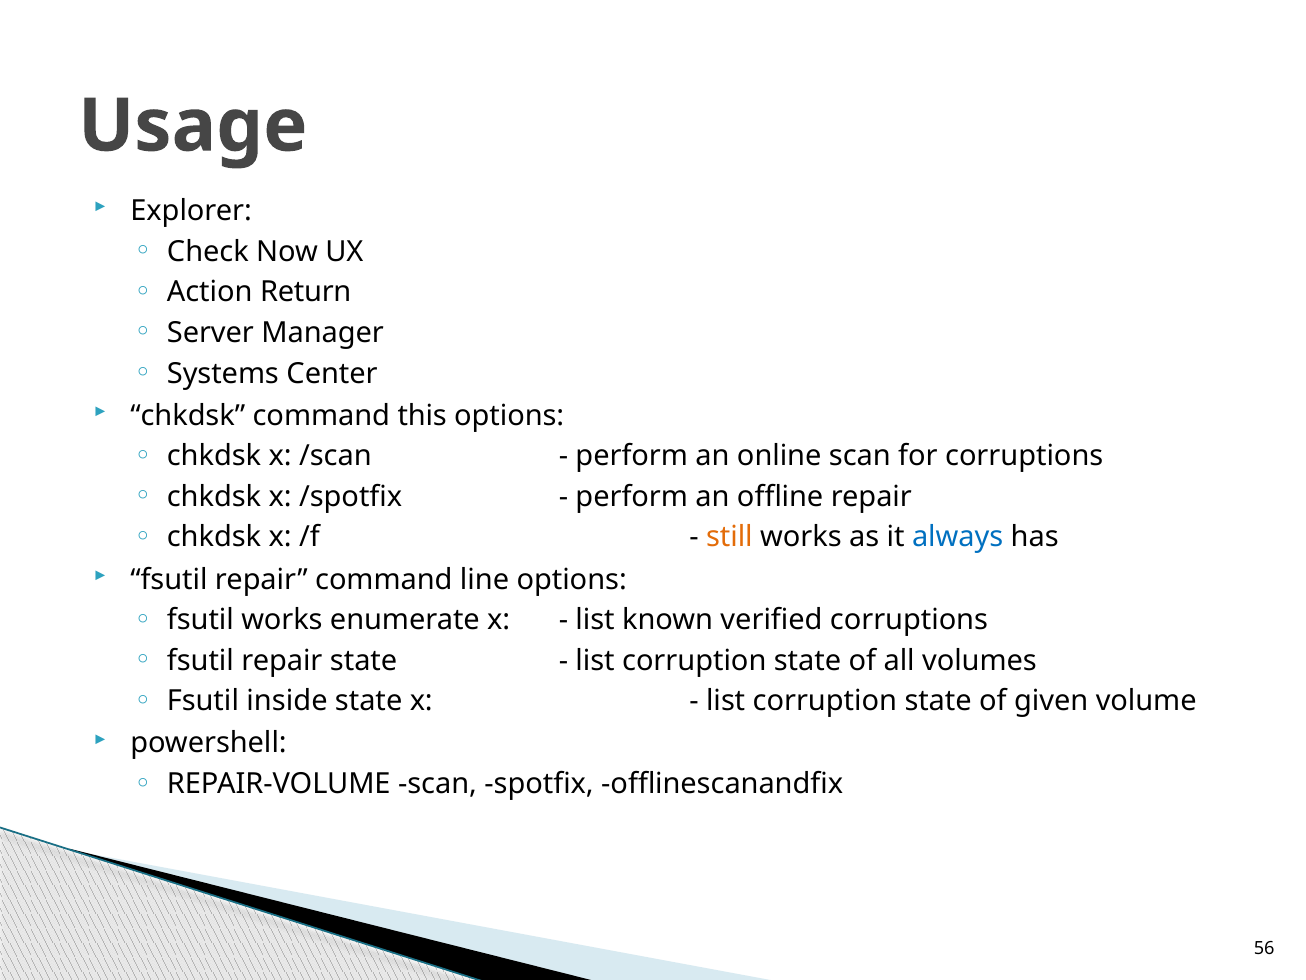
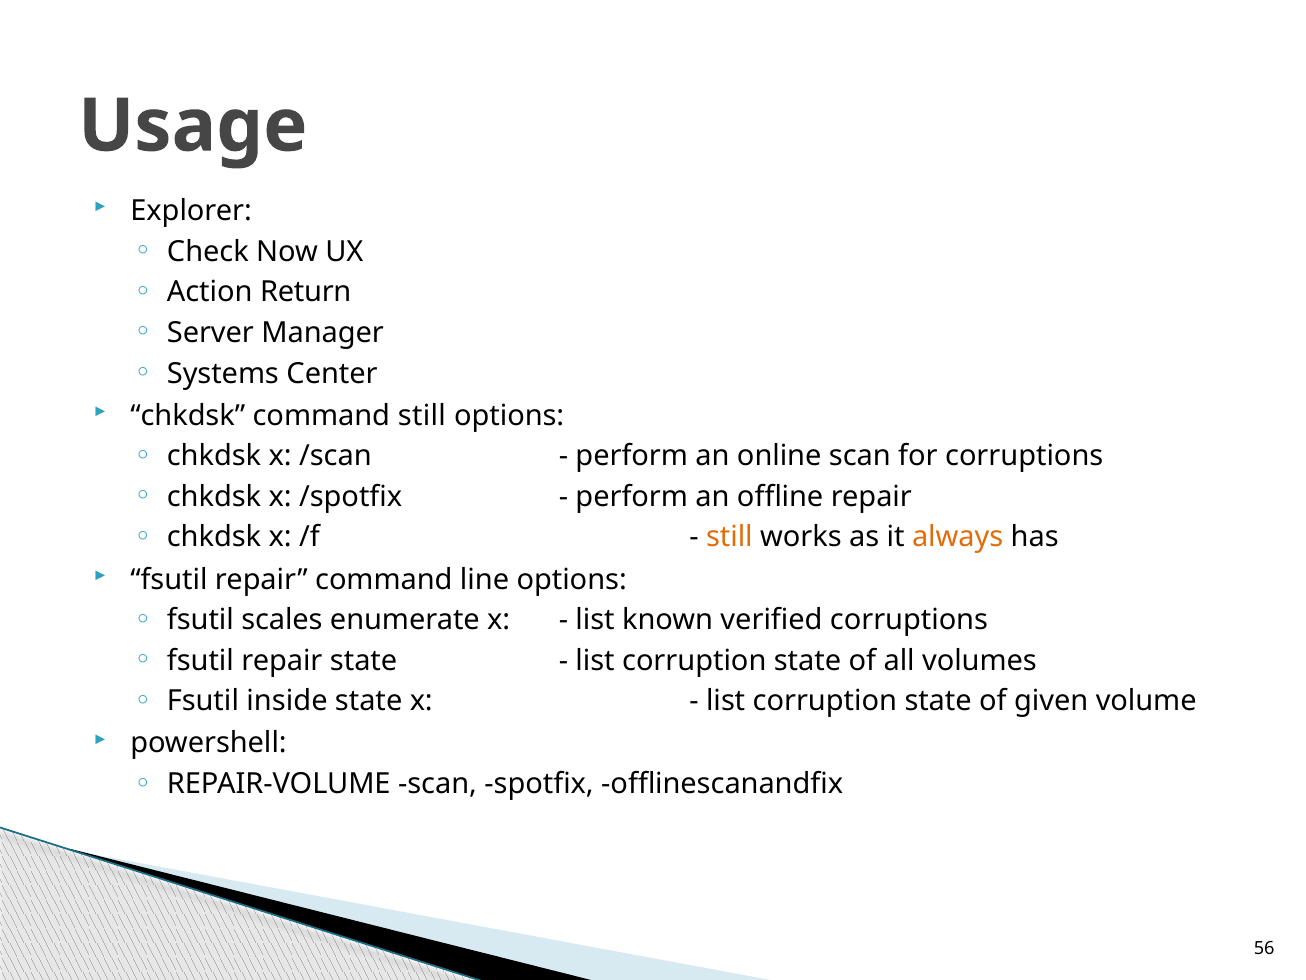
command this: this -> still (422, 415)
always colour: blue -> orange (958, 537)
fsutil works: works -> scales (282, 620)
